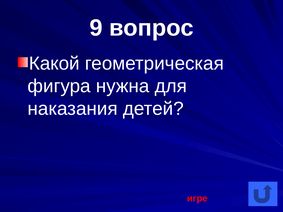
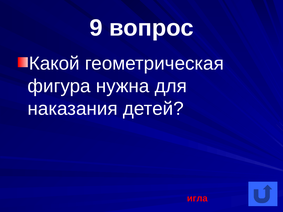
игре: игре -> игла (197, 199)
